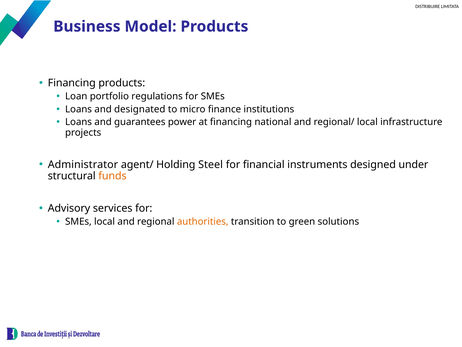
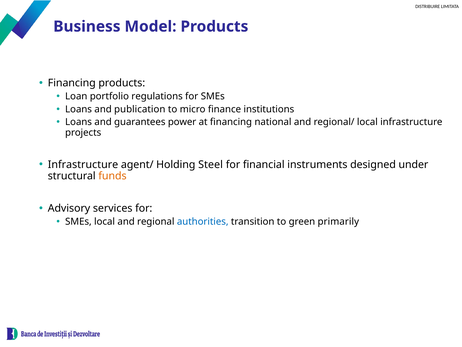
designated: designated -> publication (140, 109)
Administrator: Administrator -> Infrastructure (83, 164)
authorities colour: orange -> blue (203, 221)
solutions: solutions -> primarily (338, 221)
